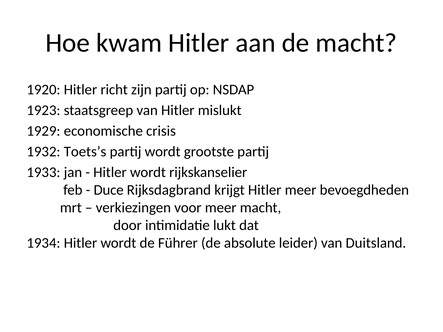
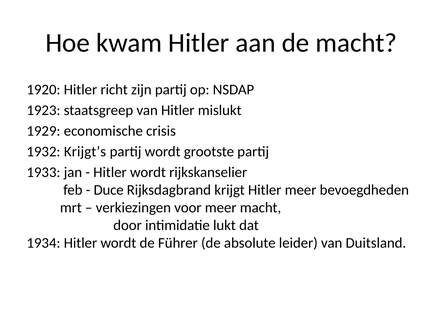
Toets’s: Toets’s -> Krijgt’s (85, 152)
